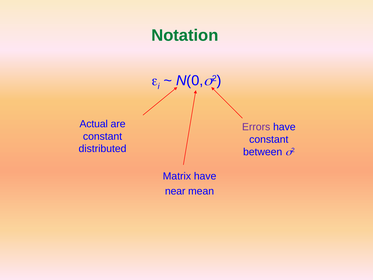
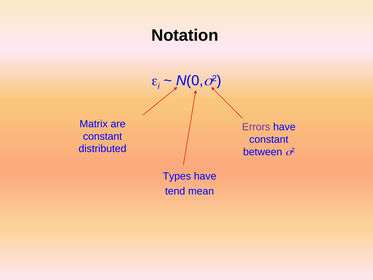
Notation colour: green -> black (185, 35)
Actual: Actual -> Matrix (94, 124)
Matrix: Matrix -> Types (177, 176)
near: near -> tend (175, 191)
